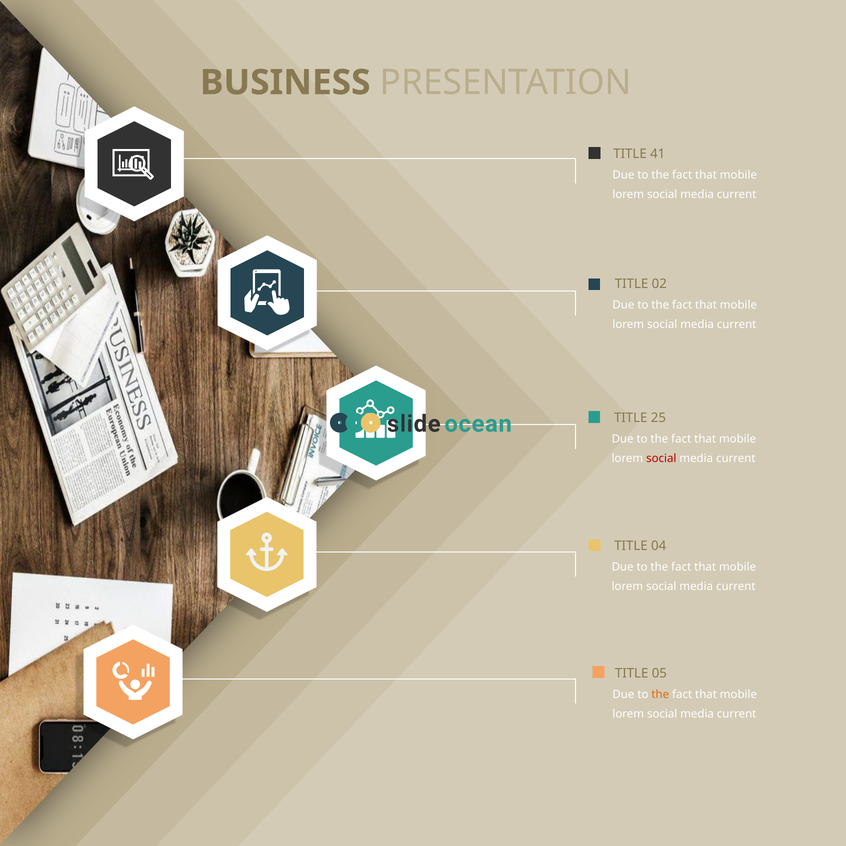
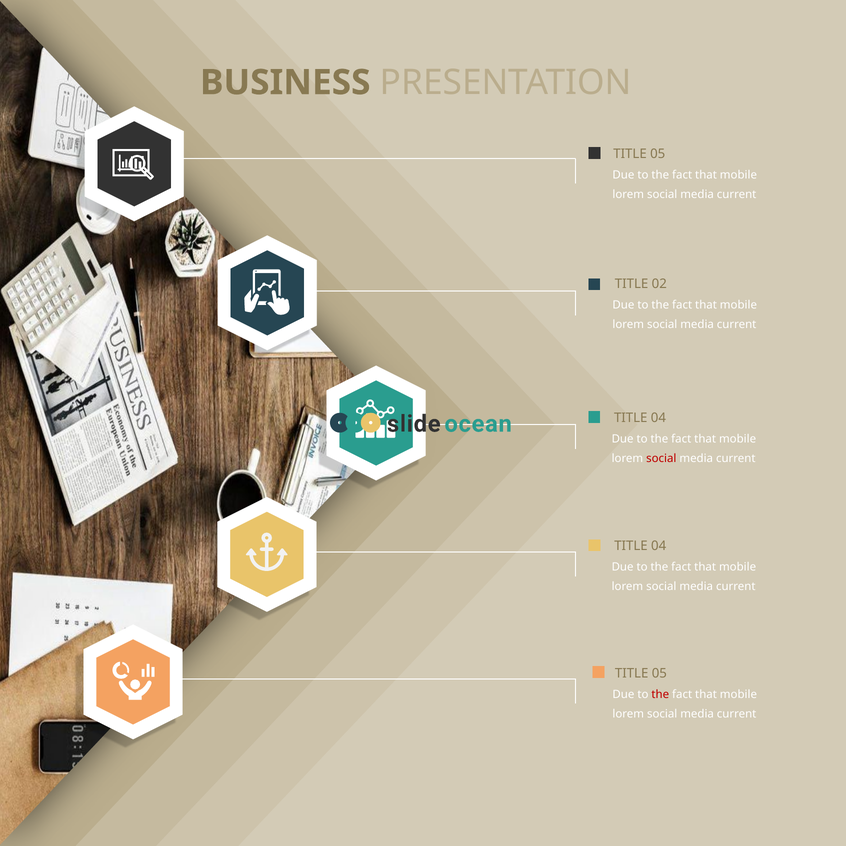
41: 41 -> 05 (658, 154)
25: 25 -> 04 (658, 418)
the colour: orange -> red (660, 694)
